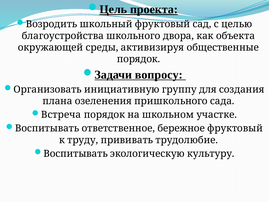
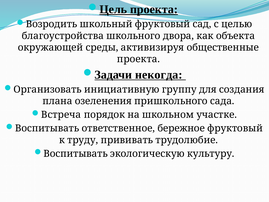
порядок: порядок -> проекта (138, 59)
вопросу: вопросу -> некогда (159, 75)
